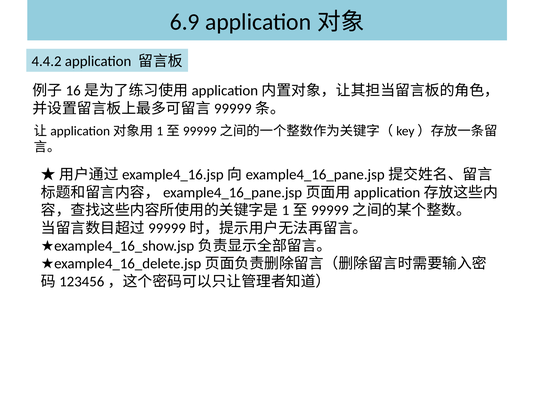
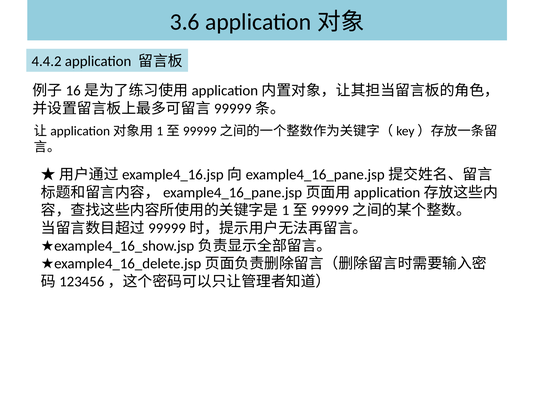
6.9: 6.9 -> 3.6 (185, 22)
